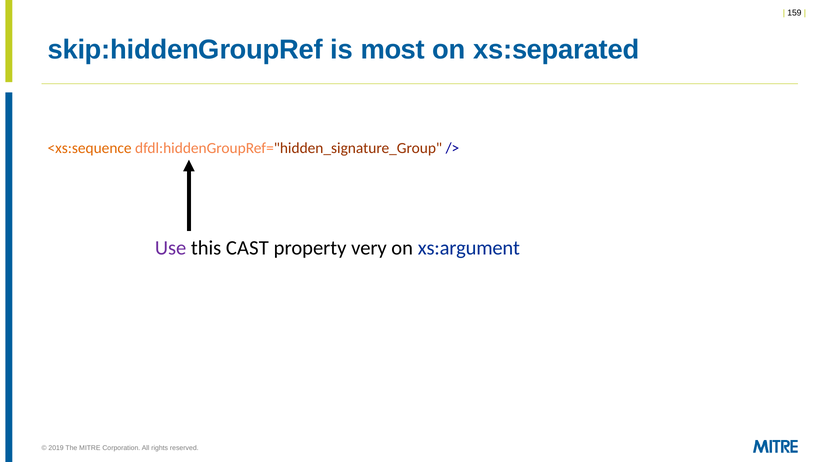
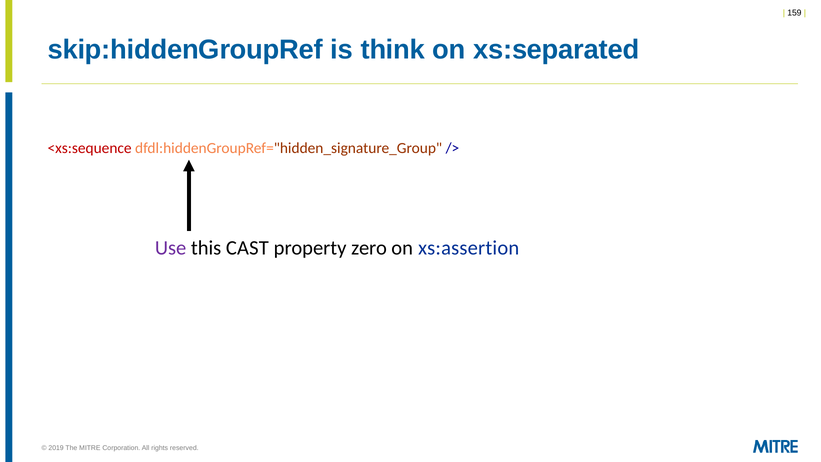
most: most -> think (393, 50)
<xs:sequence colour: orange -> red (90, 148)
very: very -> zero (369, 248)
xs:argument: xs:argument -> xs:assertion (469, 248)
